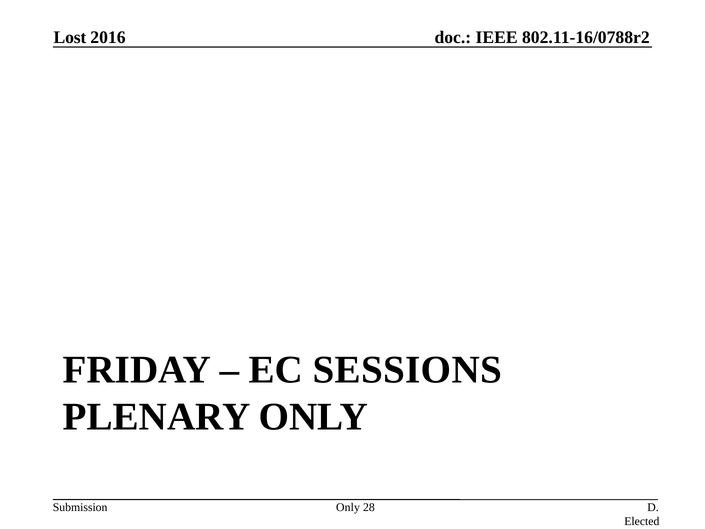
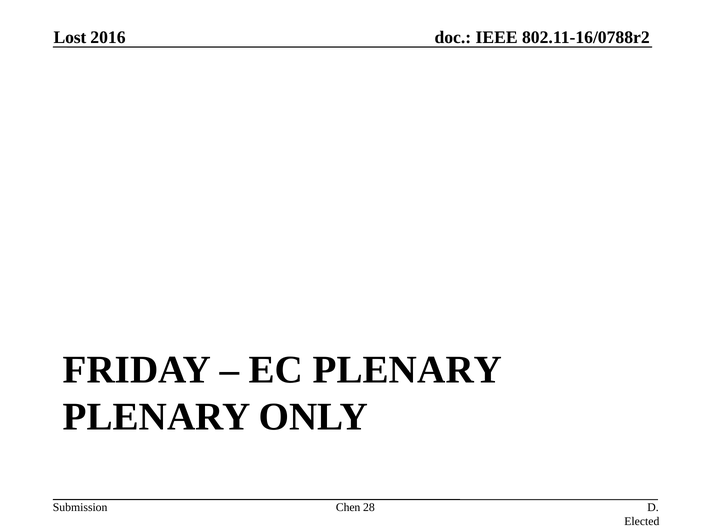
EC SESSIONS: SESSIONS -> PLENARY (408, 370)
Only: Only -> Chen (348, 507)
